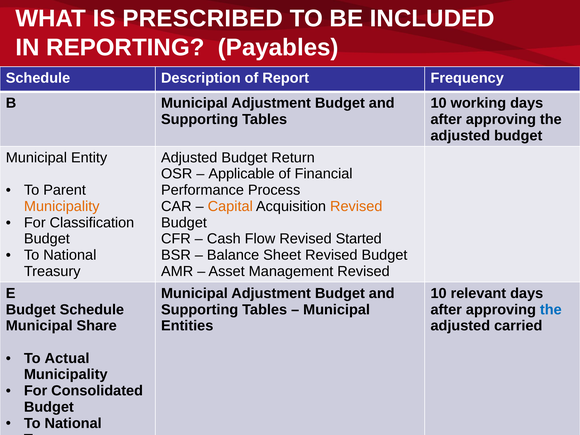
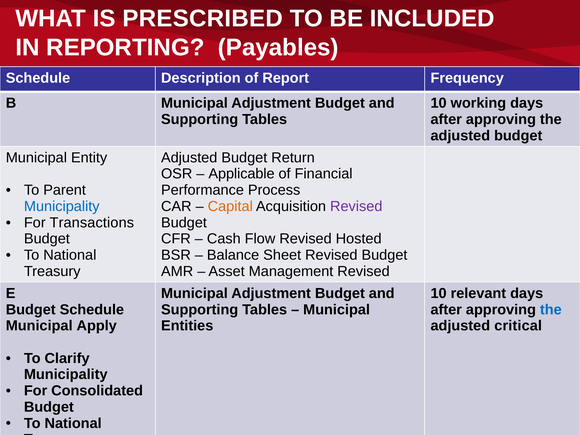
Municipality colour: orange -> blue (62, 206)
Revised colour: orange -> purple (356, 206)
Classification: Classification -> Transactions (92, 223)
Started: Started -> Hosted (359, 239)
Share: Share -> Apply (97, 326)
carried: carried -> critical (518, 326)
Actual: Actual -> Clarify (67, 358)
